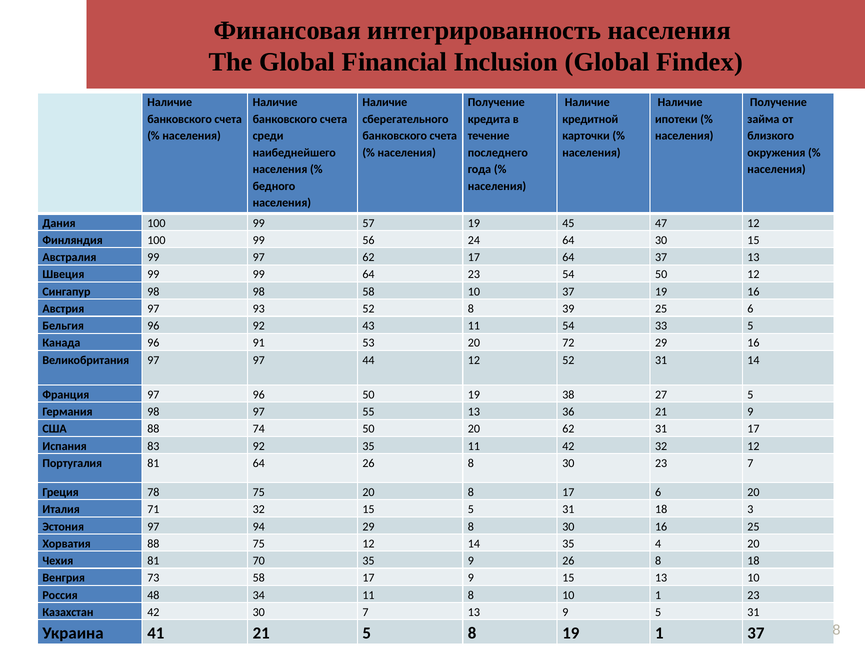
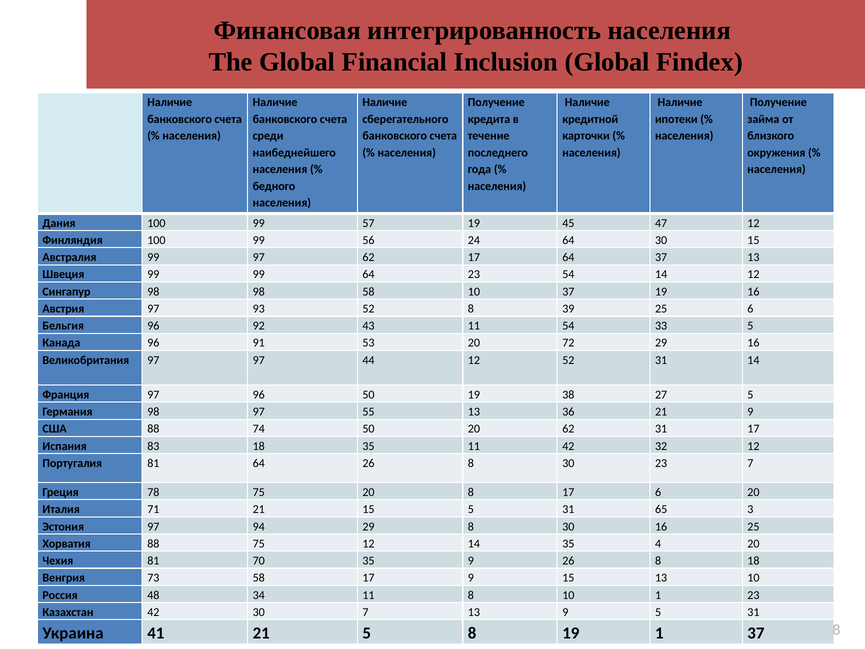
54 50: 50 -> 14 (661, 274)
83 92: 92 -> 18 (259, 446)
71 32: 32 -> 21 (259, 509)
31 18: 18 -> 65 (661, 509)
